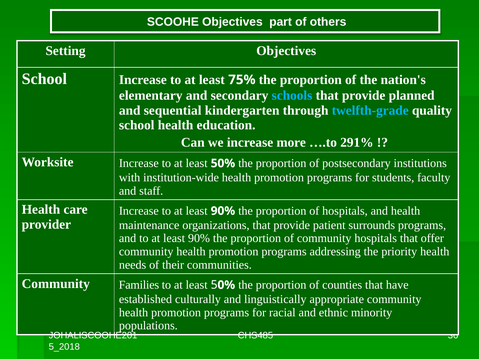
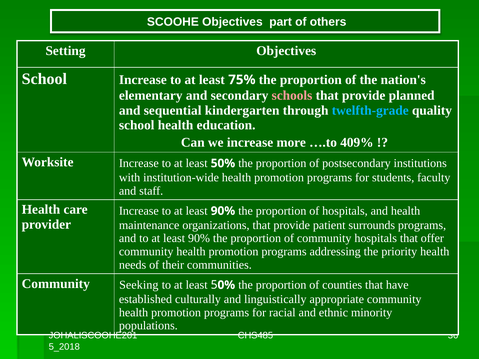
schools colour: light blue -> pink (292, 96)
291%: 291% -> 409% (357, 143)
Families: Families -> Seeking (139, 285)
